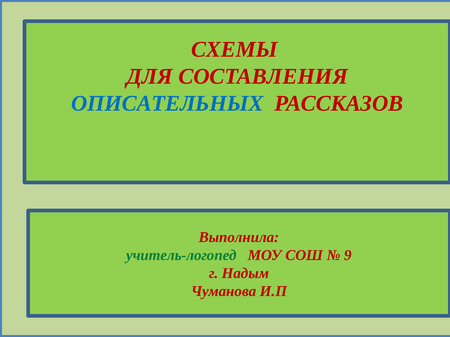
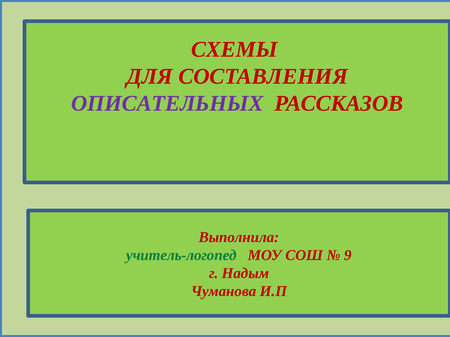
ОПИСАТЕЛЬНЫХ colour: blue -> purple (167, 104)
